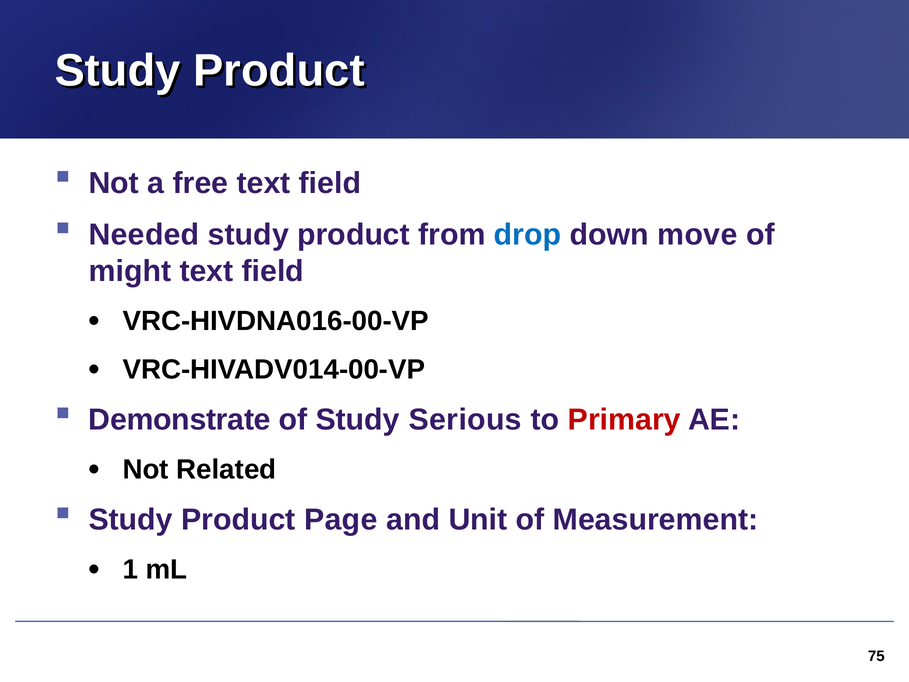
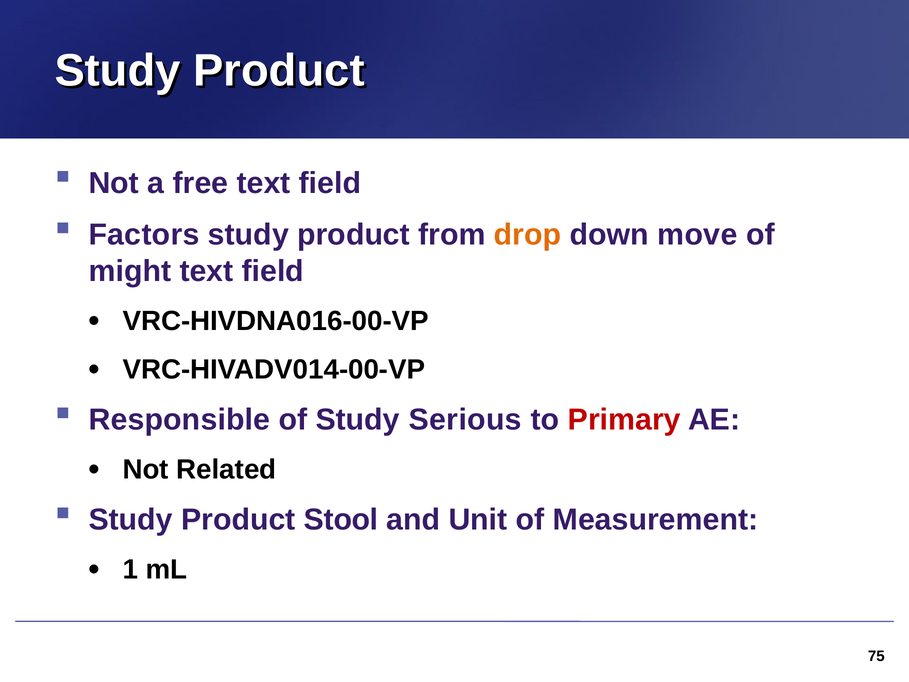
Needed: Needed -> Factors (144, 235)
drop colour: blue -> orange (528, 235)
Demonstrate: Demonstrate -> Responsible (179, 419)
Page: Page -> Stool (341, 519)
